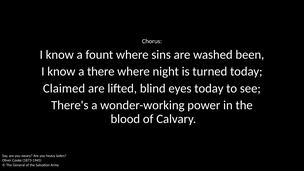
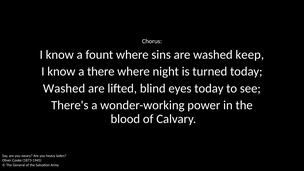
been: been -> keep (250, 55)
Claimed: Claimed -> Washed (64, 88)
